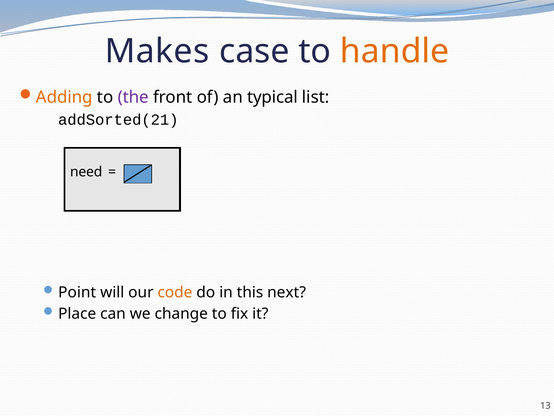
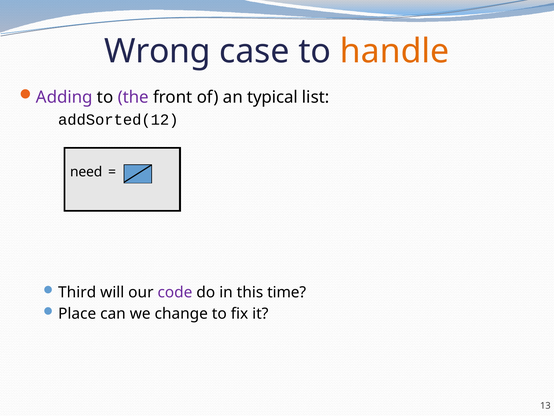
Makes: Makes -> Wrong (157, 51)
Adding colour: orange -> purple (64, 97)
addSorted(21: addSorted(21 -> addSorted(12 (118, 120)
Point: Point -> Third (77, 292)
code colour: orange -> purple (175, 292)
next: next -> time (287, 292)
